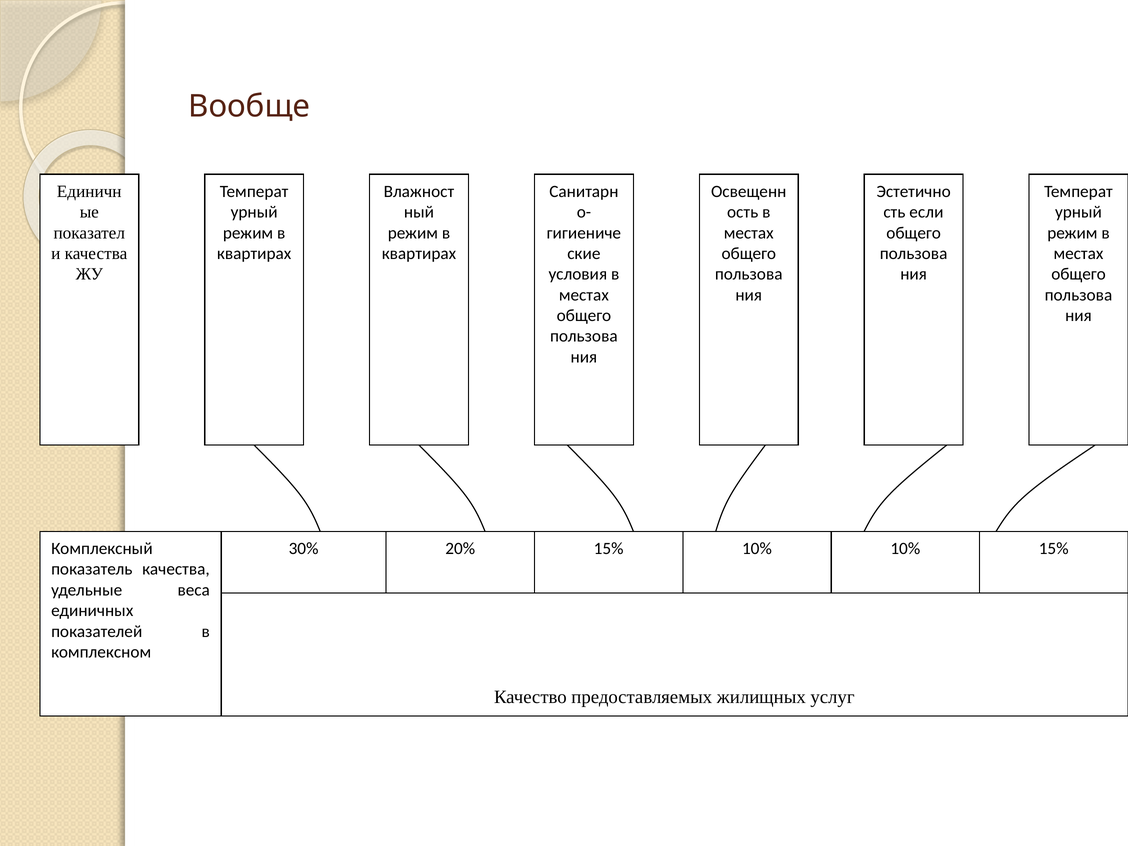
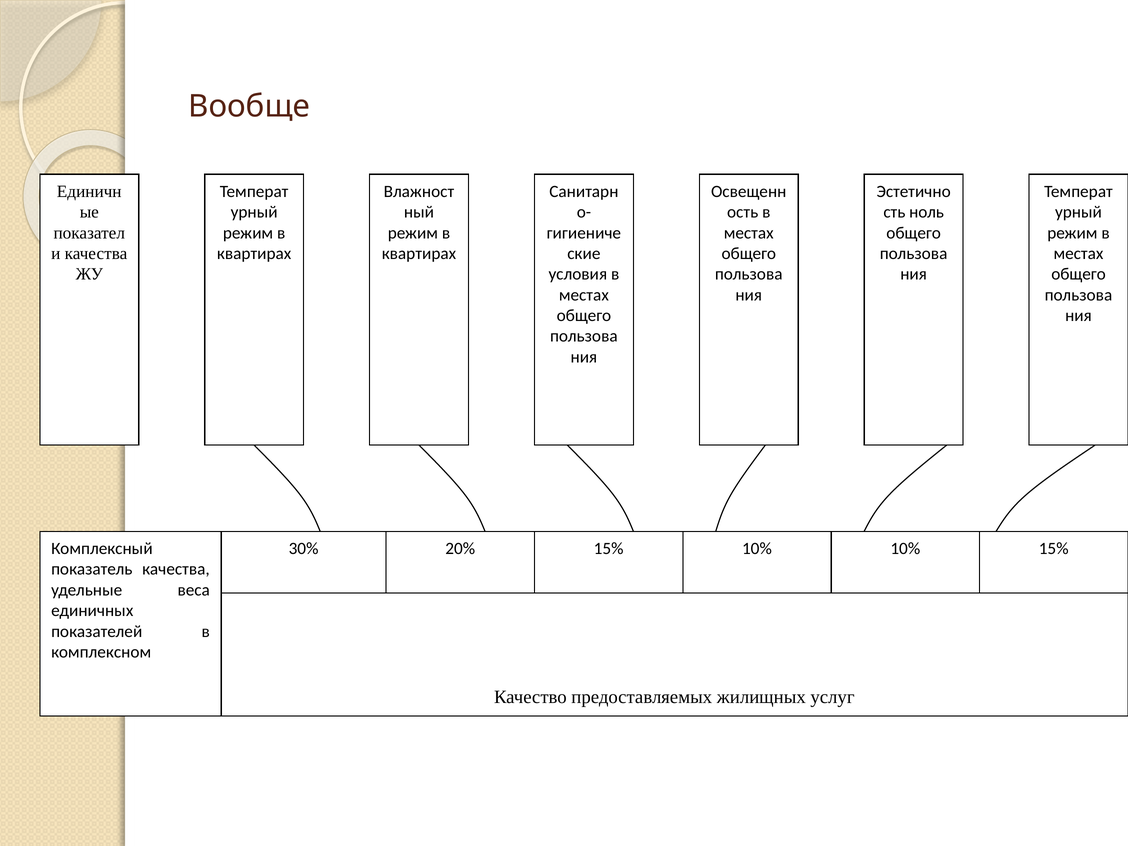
если: если -> ноль (927, 212)
